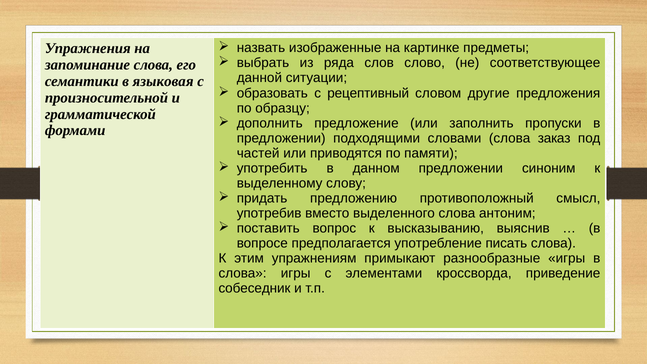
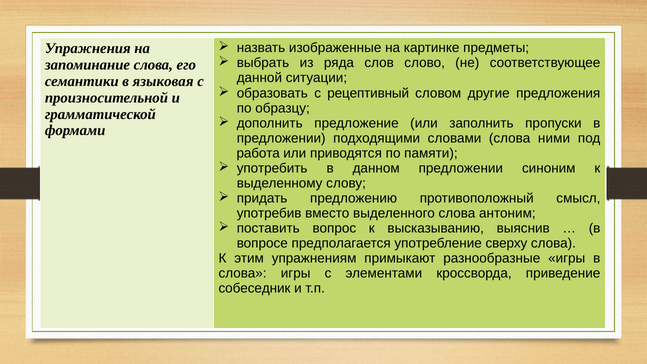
заказ: заказ -> ними (554, 138)
частей: частей -> работа (258, 153)
писать: писать -> сверху (506, 243)
